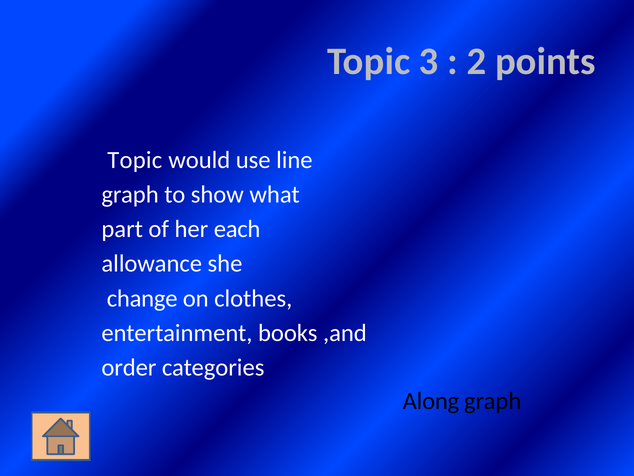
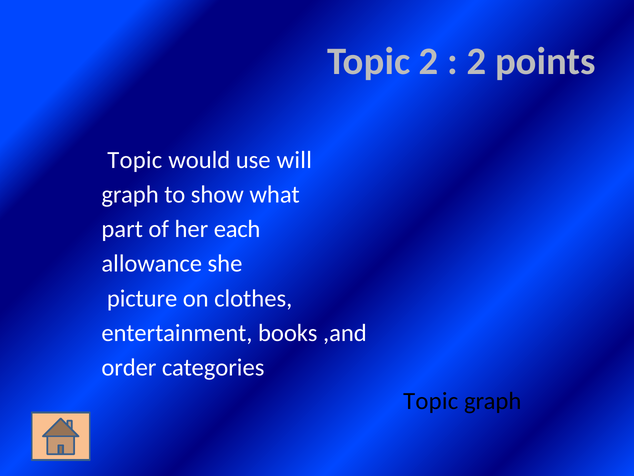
Topic 3: 3 -> 2 (429, 61)
line: line -> will (294, 160)
change: change -> picture (142, 298)
Along: Along -> Topic (431, 400)
